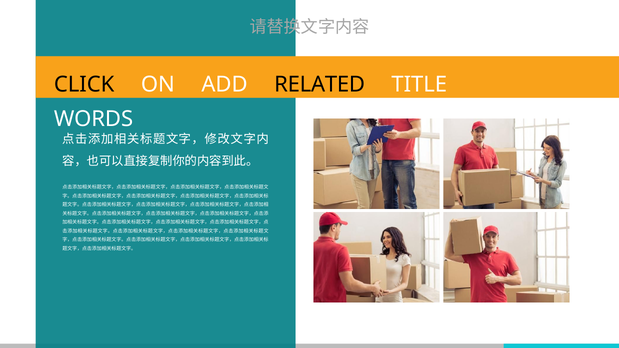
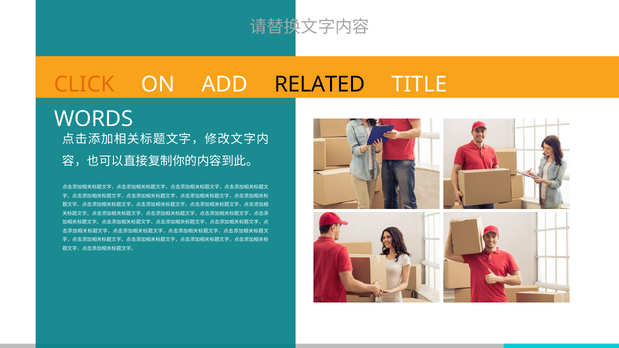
CLICK colour: black -> orange (84, 85)
